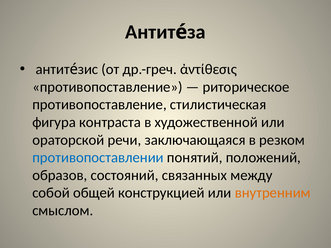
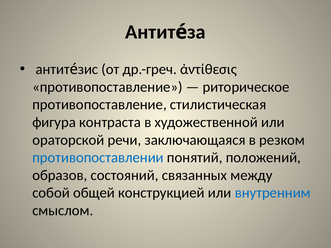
внутренним colour: orange -> blue (273, 193)
